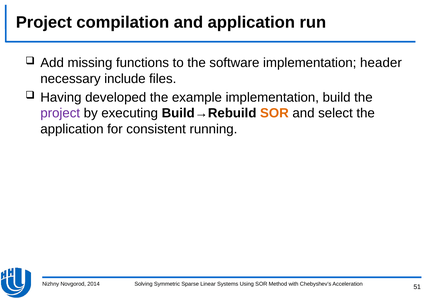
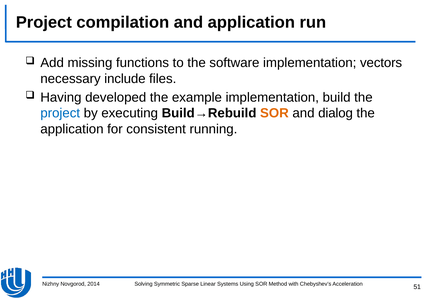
header: header -> vectors (381, 63)
project colour: purple -> blue (60, 113)
select: select -> dialog (336, 113)
